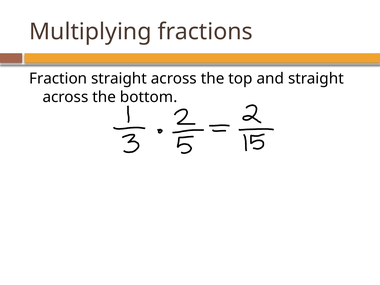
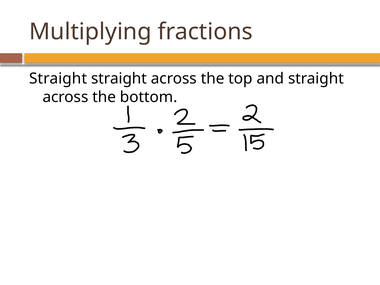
Fraction: Fraction -> Straight (58, 79)
